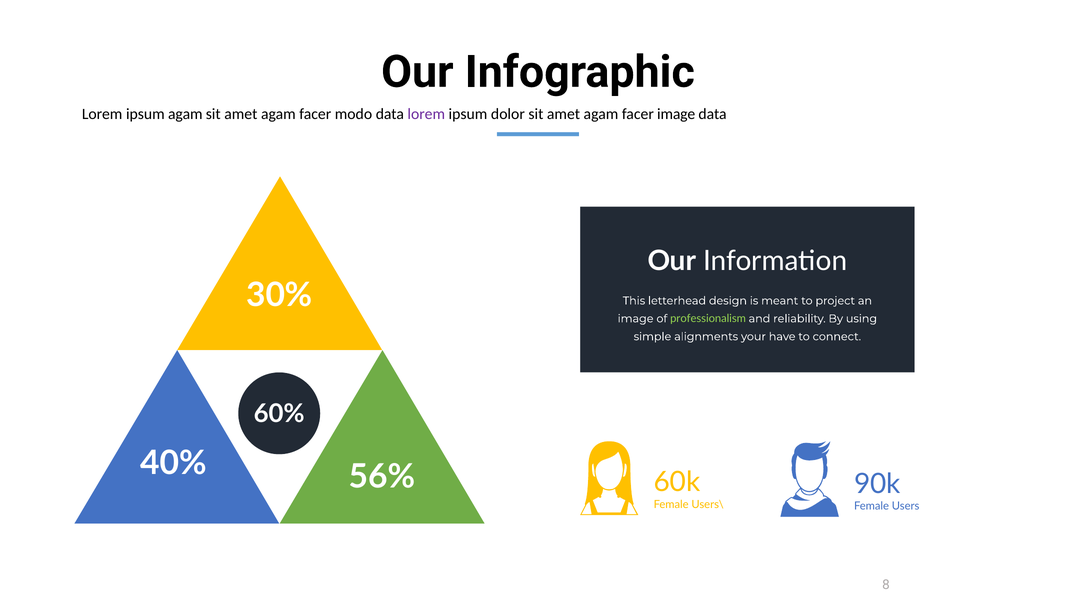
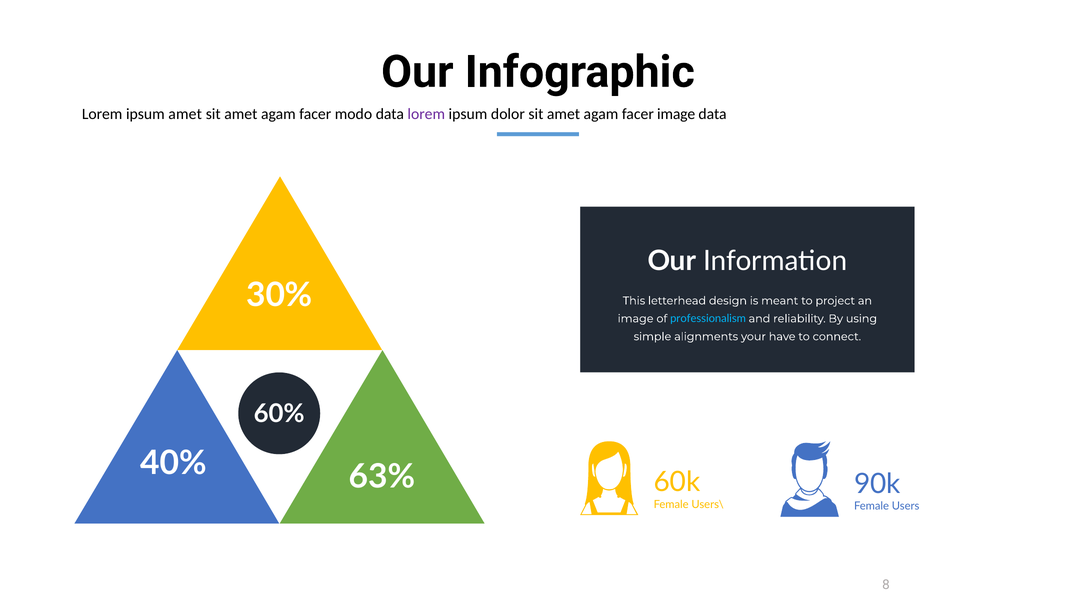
ipsum agam: agam -> amet (185, 114)
professionalism colour: light green -> light blue (708, 319)
56%: 56% -> 63% (382, 477)
